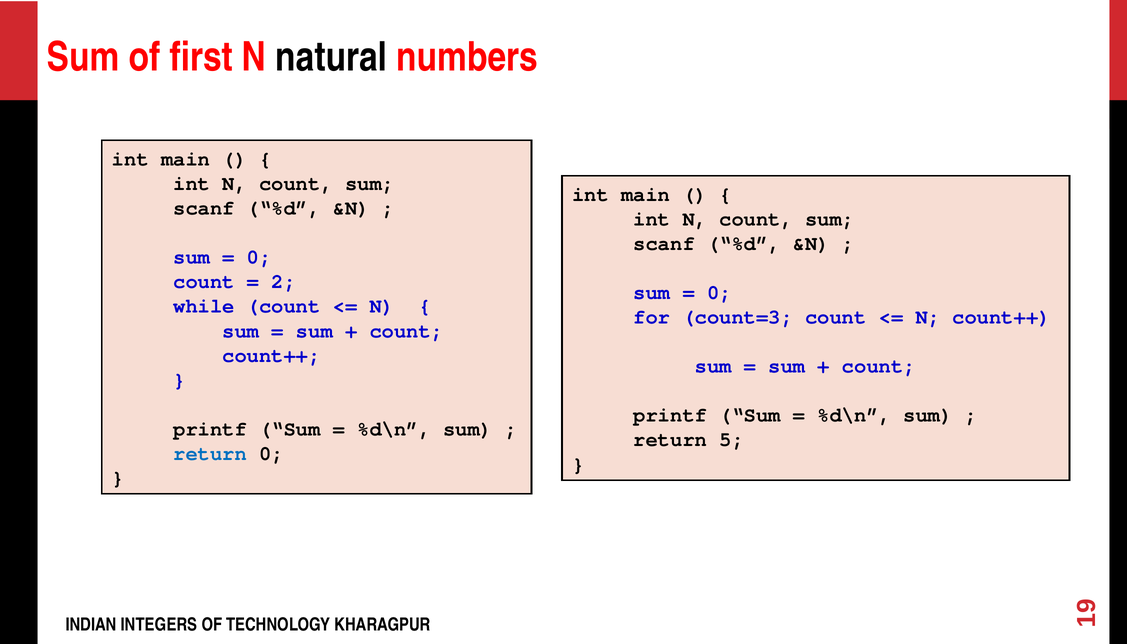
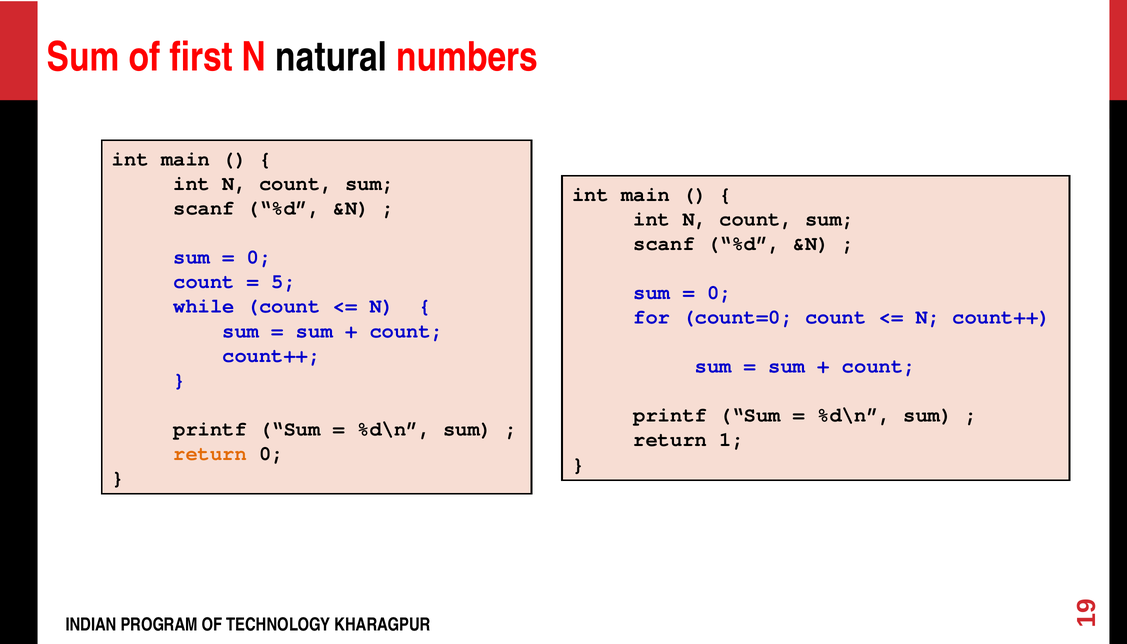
2: 2 -> 5 (284, 282)
count=3: count=3 -> count=0 (738, 317)
return 5: 5 -> 1 (732, 440)
return colour: blue -> orange (210, 453)
INTEGERS: INTEGERS -> PROGRAM (159, 625)
